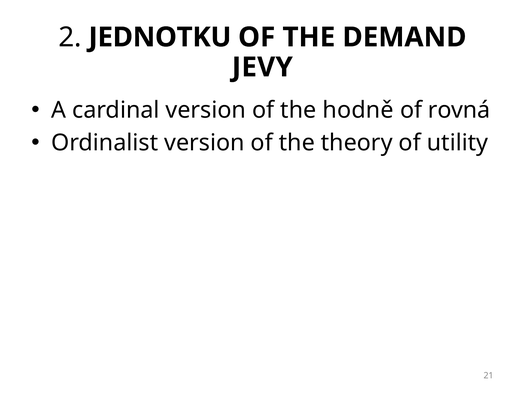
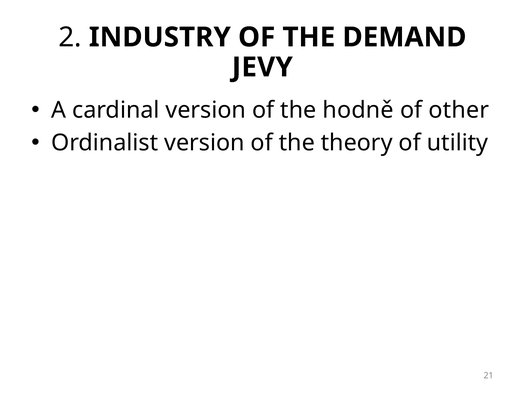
JEDNOTKU: JEDNOTKU -> INDUSTRY (160, 37)
rovná: rovná -> other (459, 110)
